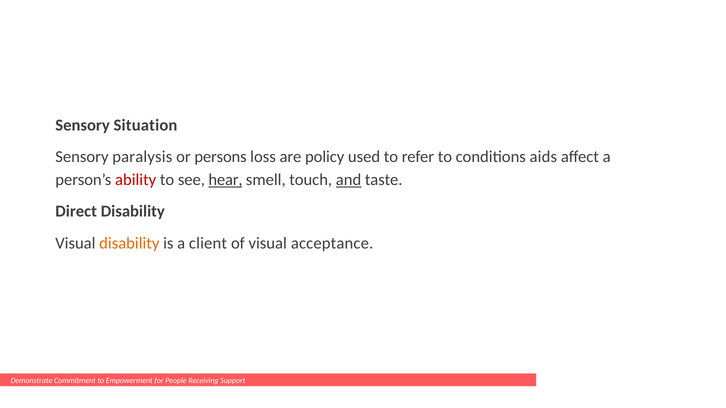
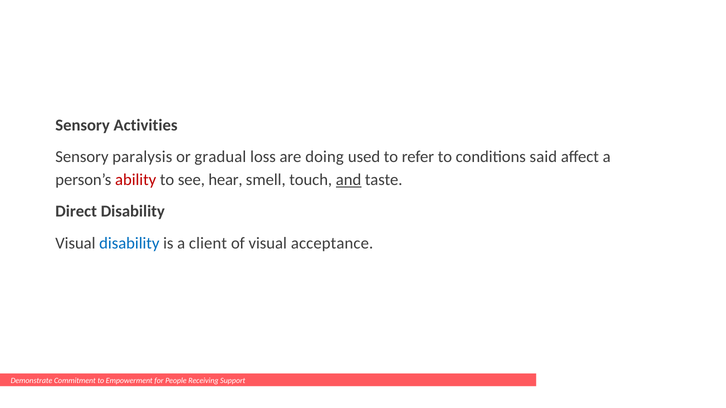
Situation: Situation -> Activities (146, 125)
persons: persons -> gradual (220, 157)
policy: policy -> doing (325, 157)
aids: aids -> said (543, 157)
hear underline: present -> none (226, 180)
disability colour: orange -> blue (129, 243)
